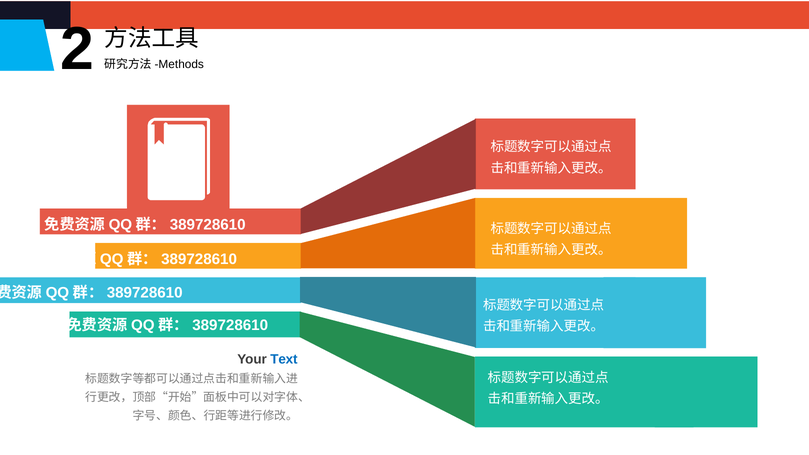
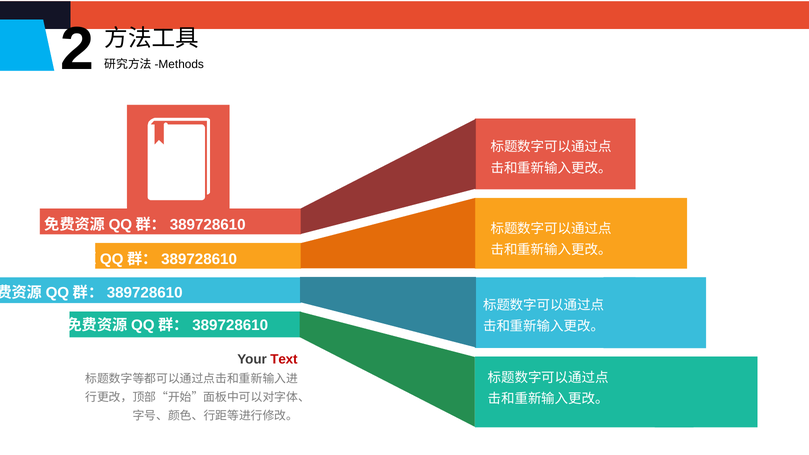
Text colour: blue -> red (284, 359)
